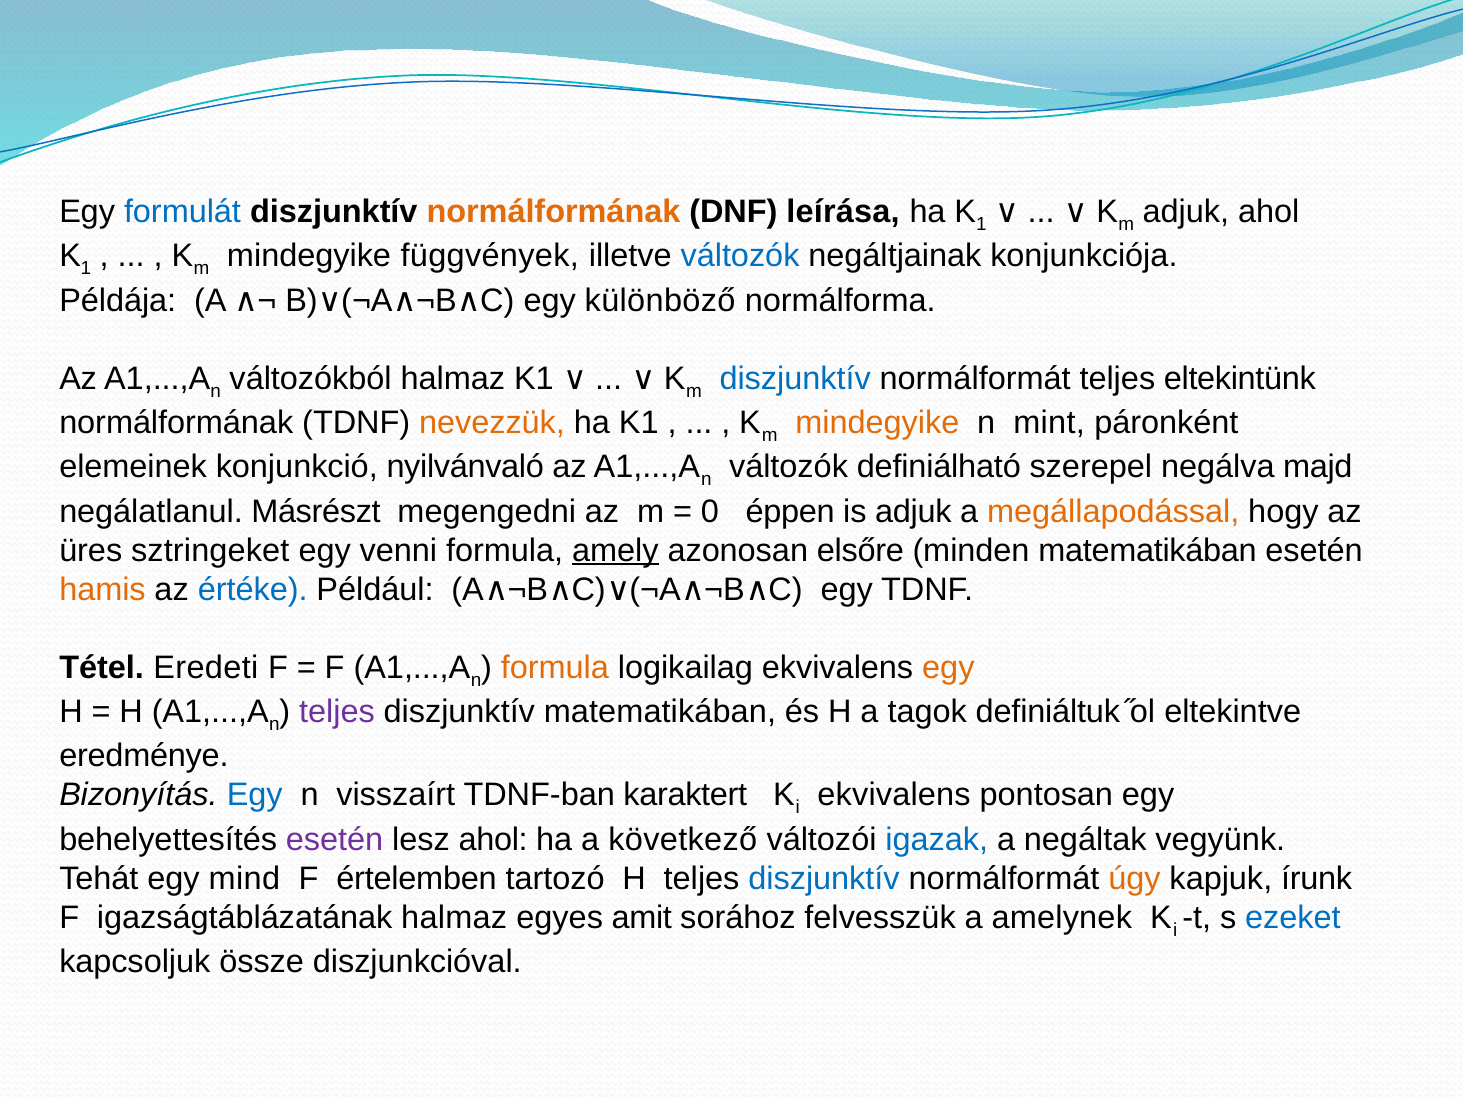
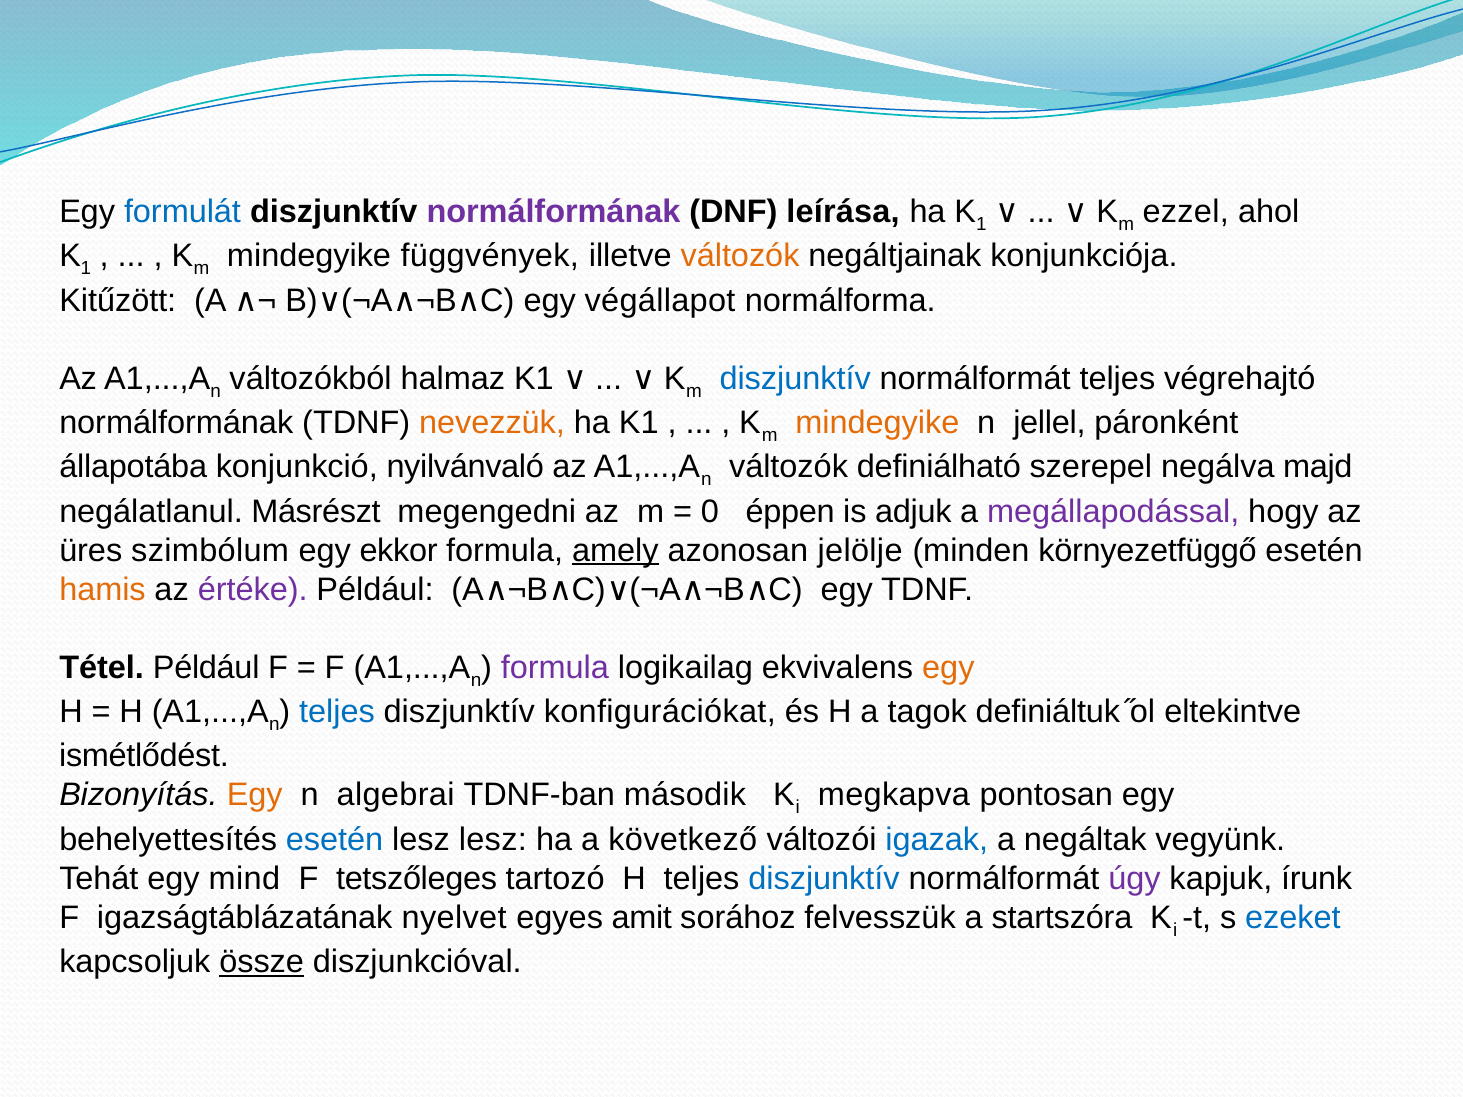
normálformának colour: orange -> purple (553, 212)
m adjuk: adjuk -> ezzel (1186, 212)
változók colour: blue -> orange (740, 256)
Példája: Példája -> Kitűzött (118, 301)
különböző: különböző -> végállapot (660, 301)
eltekintünk: eltekintünk -> végrehajtó (1240, 379)
mint: mint -> jellel (1049, 423)
elemeinek: elemeinek -> állapotába (133, 467)
megállapodással colour: orange -> purple (1113, 512)
sztringeket: sztringeket -> szimbólum (210, 551)
venni: venni -> ekkor (399, 551)
elsőre: elsőre -> jelölje (860, 551)
minden matematikában: matematikában -> környezetfüggő (1148, 551)
értéke colour: blue -> purple (253, 590)
Tétel Eredeti: Eredeti -> Például (206, 668)
formula colour: orange -> purple (555, 668)
teljes colour: purple -> blue (337, 712)
diszjunktív matematikában: matematikában -> konfigurációkat (660, 712)
eredménye: eredménye -> ismétlődést (144, 756)
Egy colour: blue -> orange (255, 795)
visszaírt: visszaírt -> algebrai (396, 795)
karaktert: karaktert -> második (685, 795)
ekvivalens: ekvivalens -> megkapva (894, 795)
esetén colour: purple -> blue (335, 840)
lesz ahol: ahol -> lesz (493, 840)
értelemben: értelemben -> tetszőleges (417, 879)
úgy colour: orange -> purple (1135, 879)
igazságtáblázatának halmaz: halmaz -> nyelvet (454, 918)
amelynek: amelynek -> startszóra (1062, 918)
össze underline: none -> present (262, 962)
